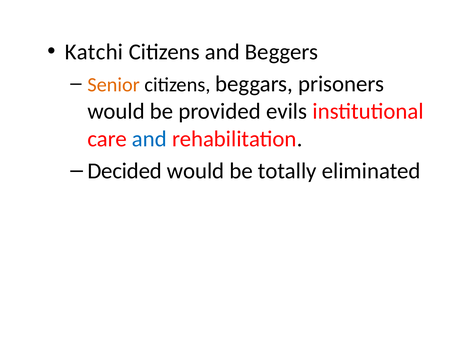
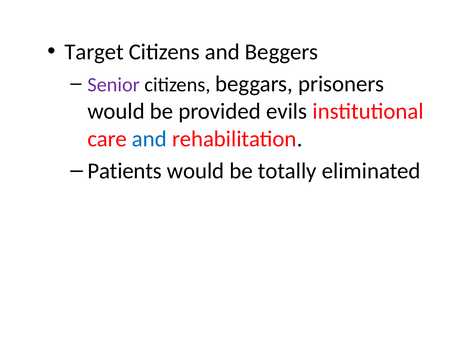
Katchi: Katchi -> Target (94, 52)
Senior colour: orange -> purple (114, 85)
Decided: Decided -> Patients (125, 171)
